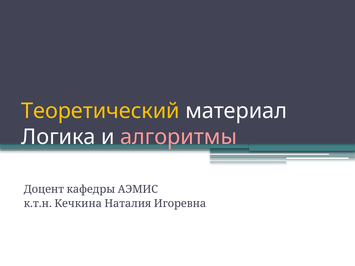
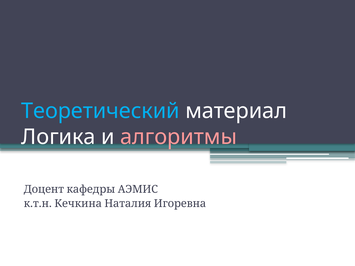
Теоретический colour: yellow -> light blue (100, 111)
